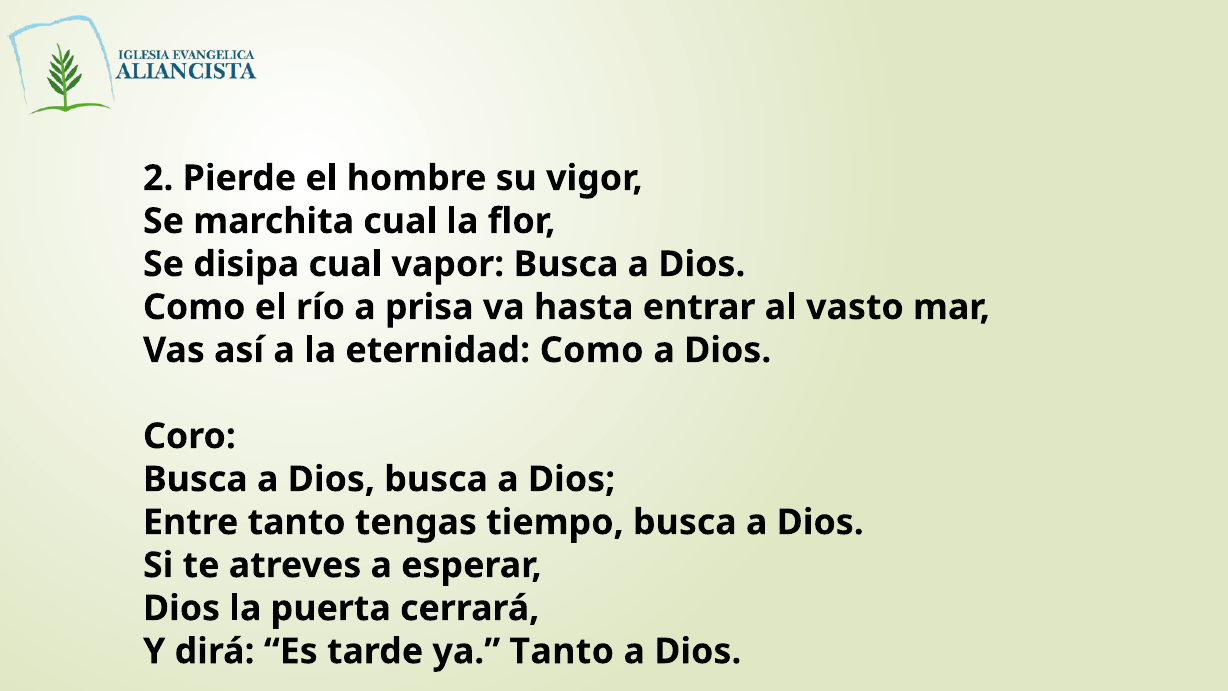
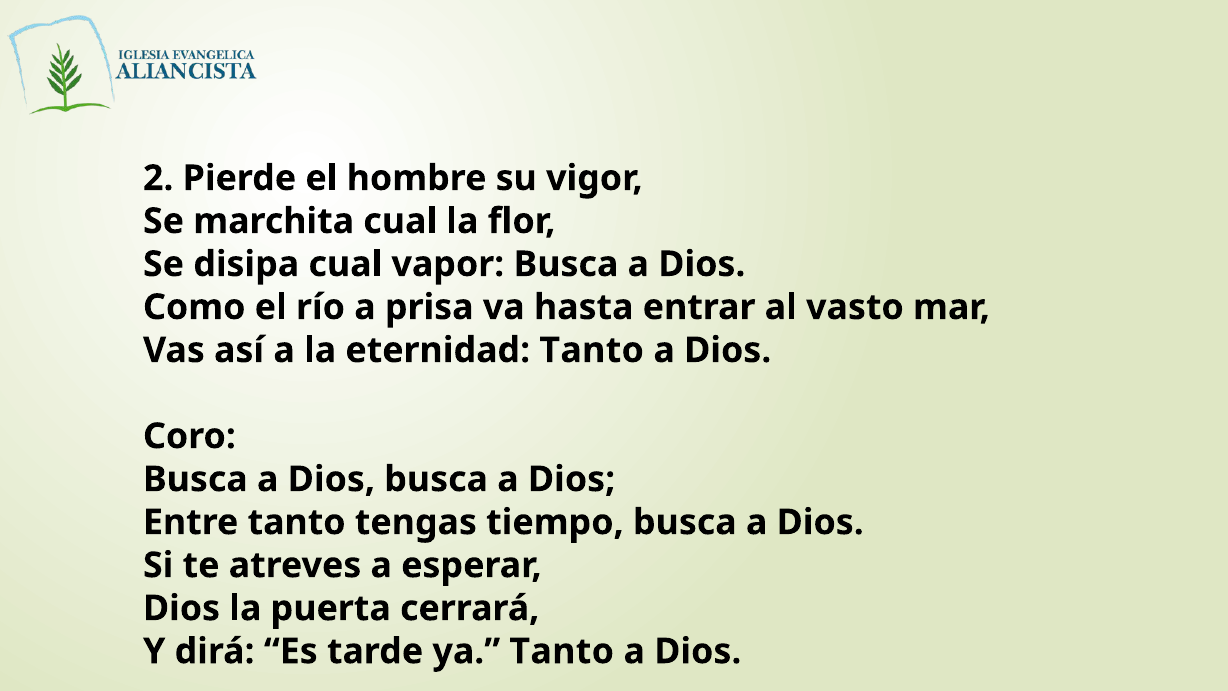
eternidad Como: Como -> Tanto (592, 350)
